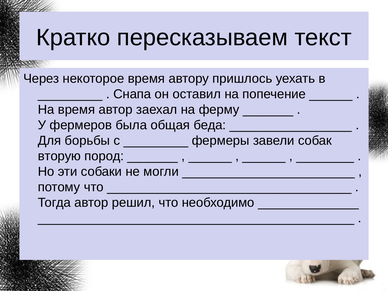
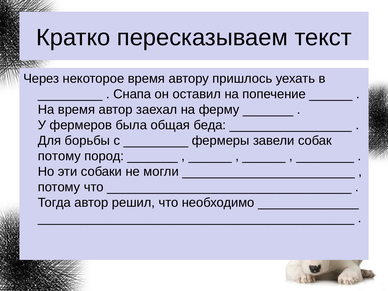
вторую: вторую -> потому (59, 156)
